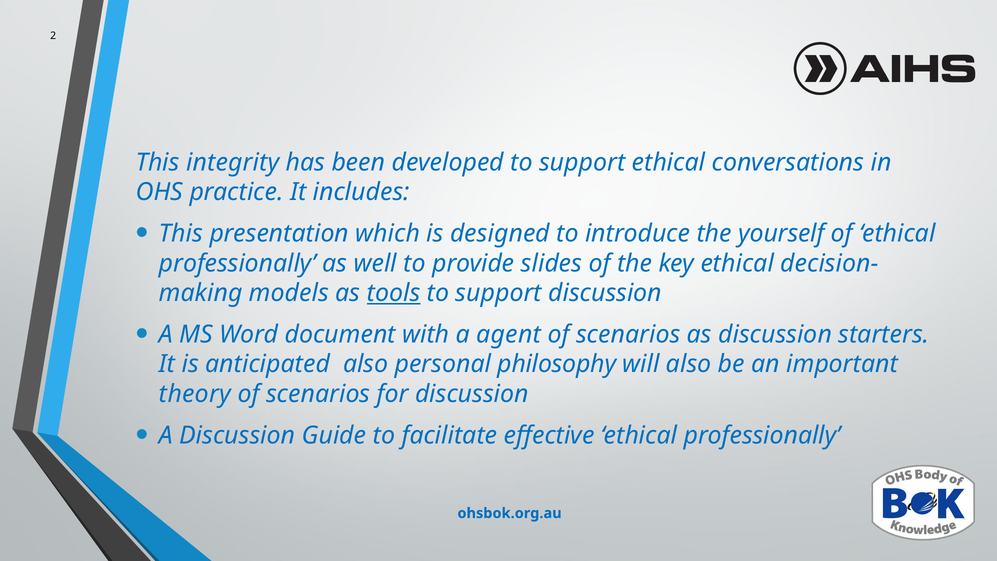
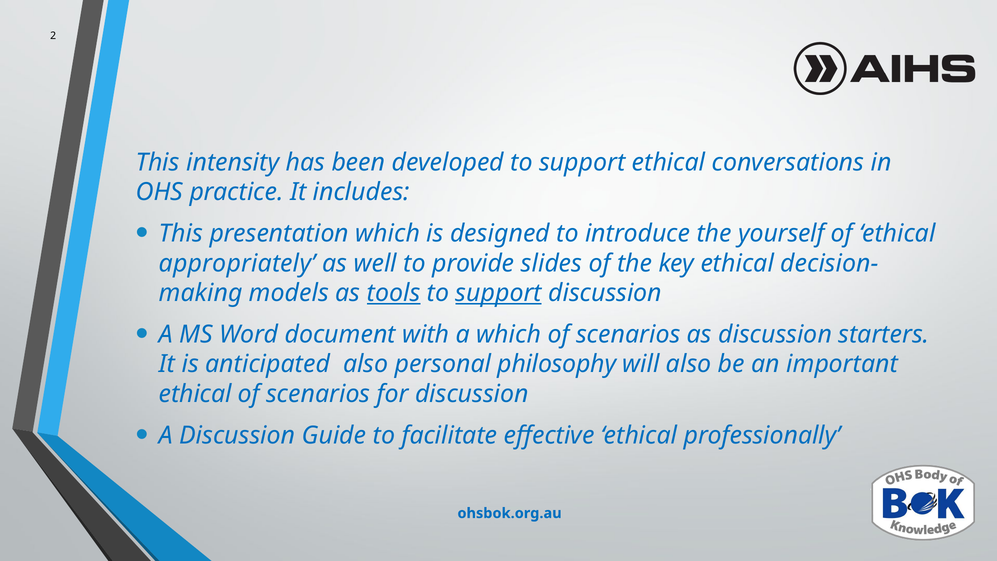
integrity: integrity -> intensity (233, 162)
professionally: professionally -> appropriately (237, 263)
support underline: none -> present (499, 293)
a agent: agent -> which (509, 334)
theory: theory -> ethical (195, 394)
